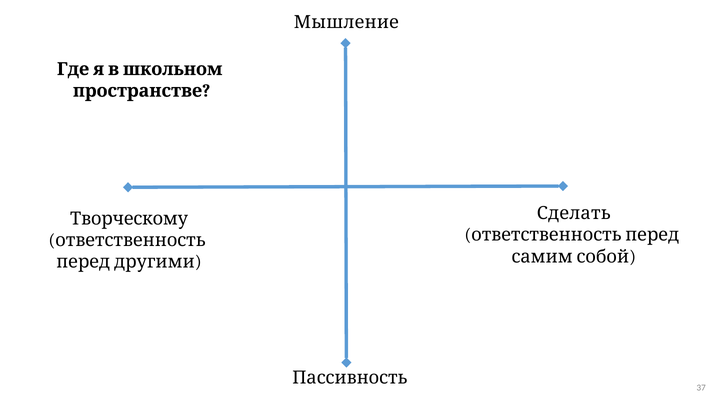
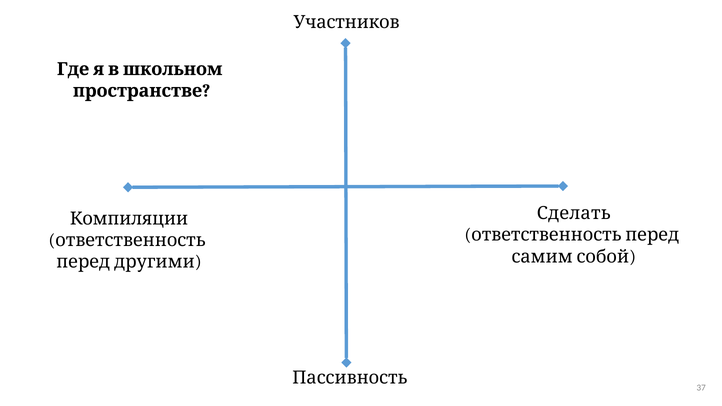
Мышление: Мышление -> Участников (347, 22)
Творческому: Творческому -> Компиляции (129, 219)
